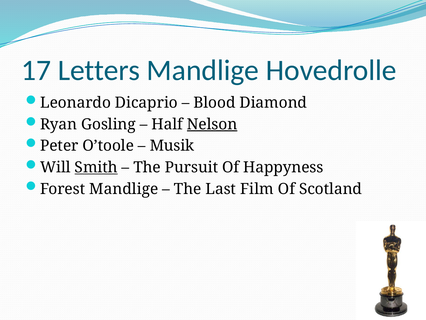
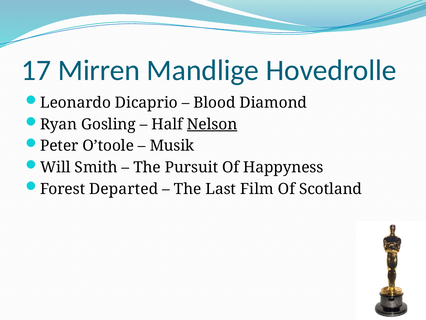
Letters: Letters -> Mirren (99, 70)
Smith underline: present -> none (96, 167)
Forest Mandlige: Mandlige -> Departed (124, 189)
